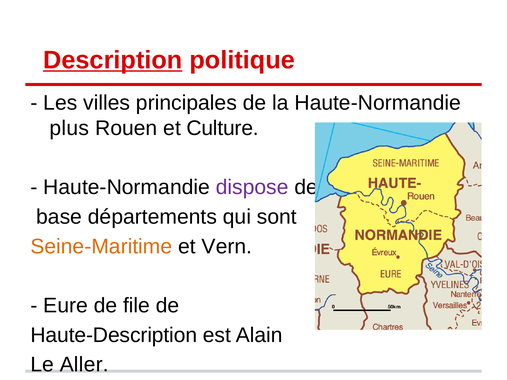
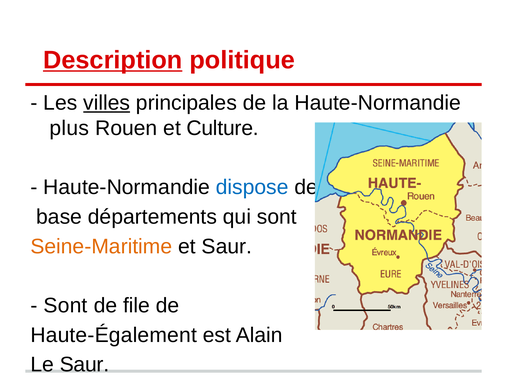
villes underline: none -> present (107, 103)
dispose colour: purple -> blue (252, 187)
et Vern: Vern -> Saur (227, 247)
Eure: Eure -> Sont (65, 306)
Haute-Description: Haute-Description -> Haute-Également (114, 335)
Le Aller: Aller -> Saur (84, 365)
